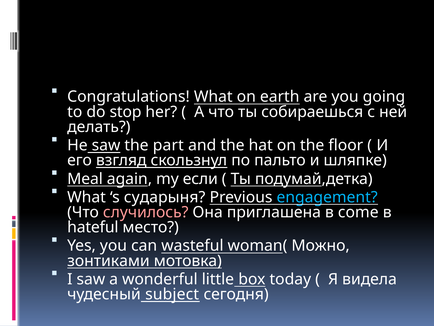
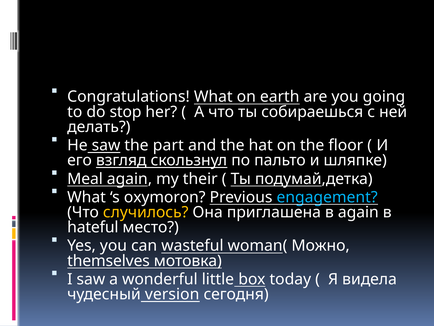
если: если -> their (200, 179)
сударыня: сударыня -> oxymoron (165, 197)
случилось colour: pink -> yellow (146, 212)
в come: come -> again (358, 212)
зонтиками: зонтиками -> themselves (109, 260)
subject: subject -> version (172, 294)
